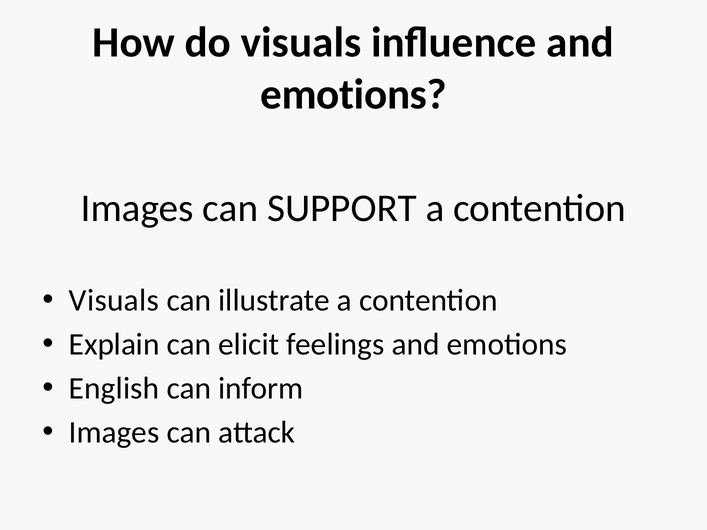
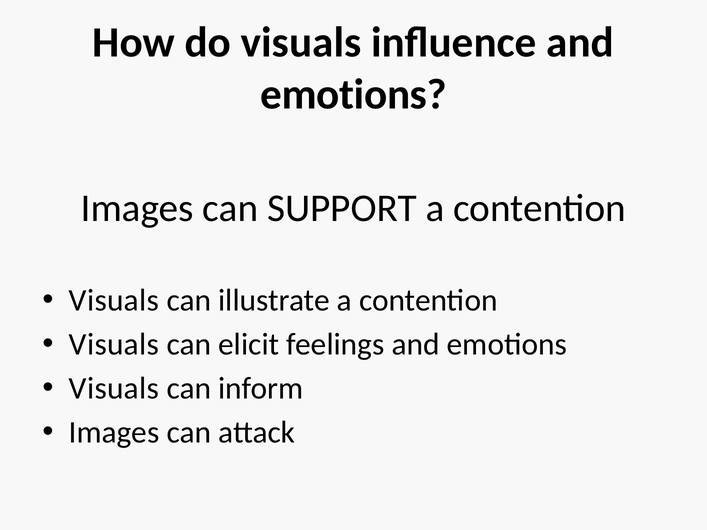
Explain: Explain -> Visuals (114, 345)
English: English -> Visuals (114, 389)
